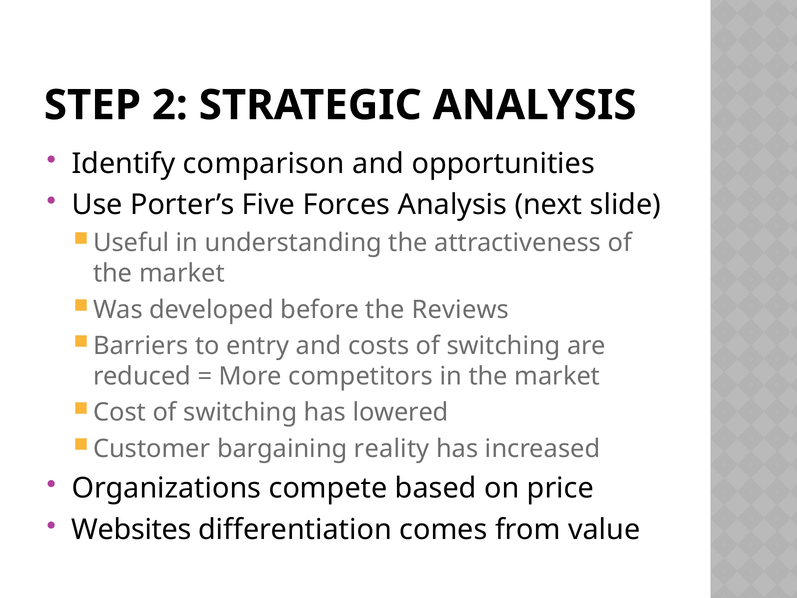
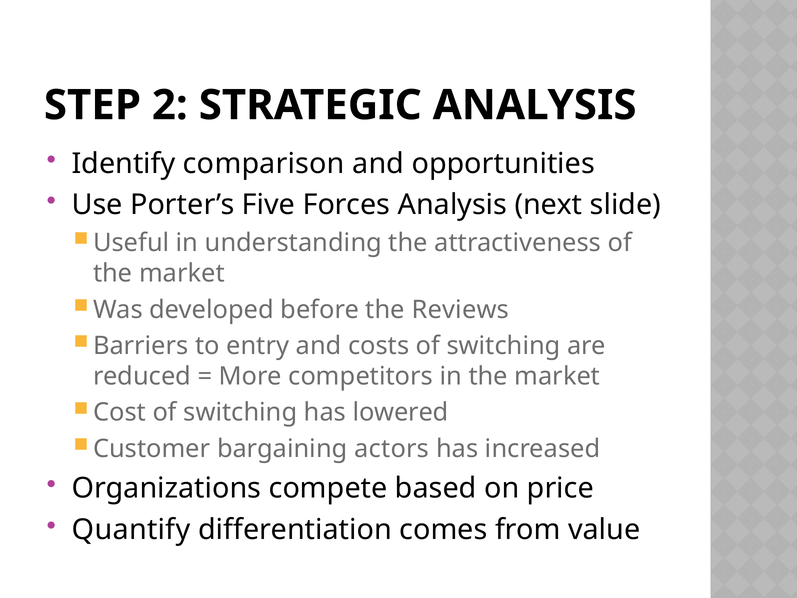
reality: reality -> actors (392, 449)
Websites: Websites -> Quantify (131, 529)
